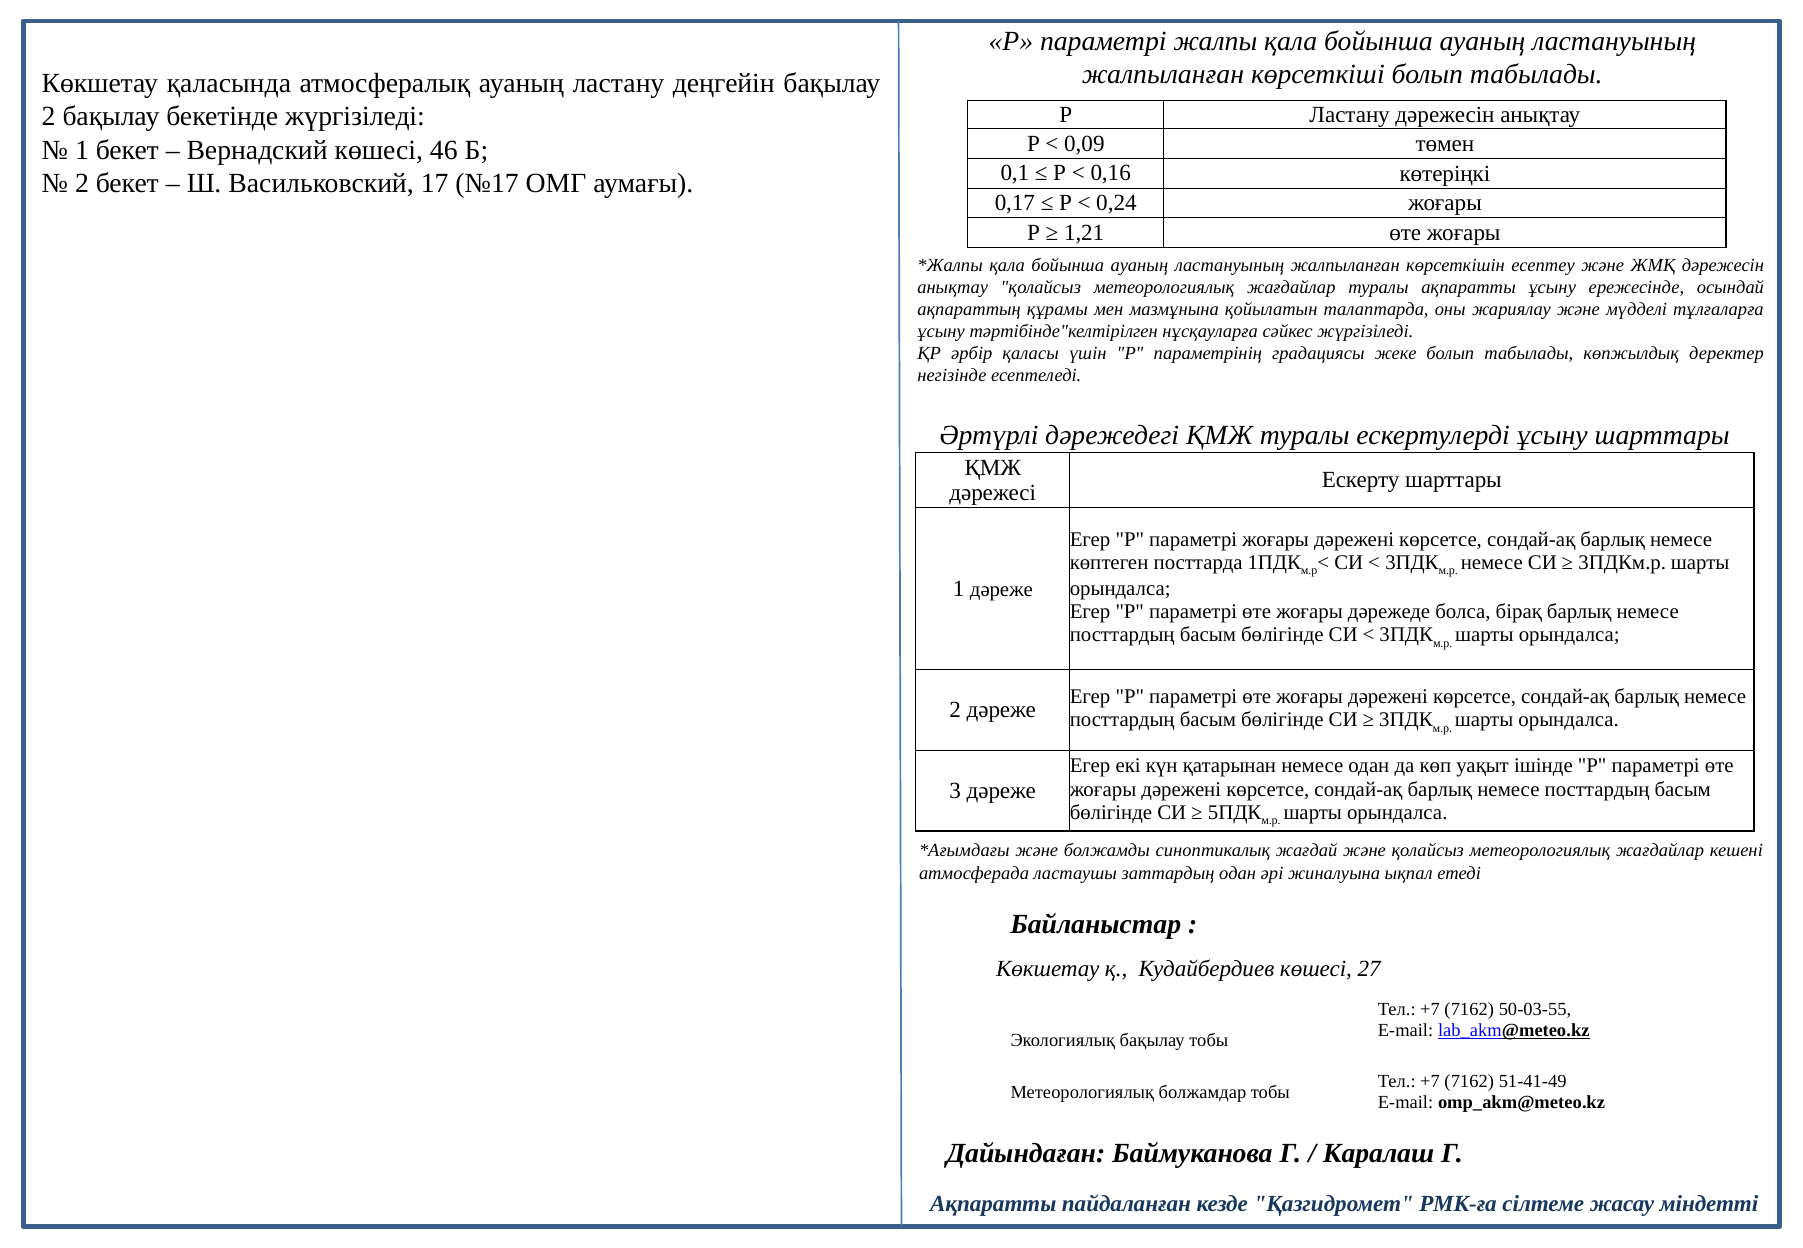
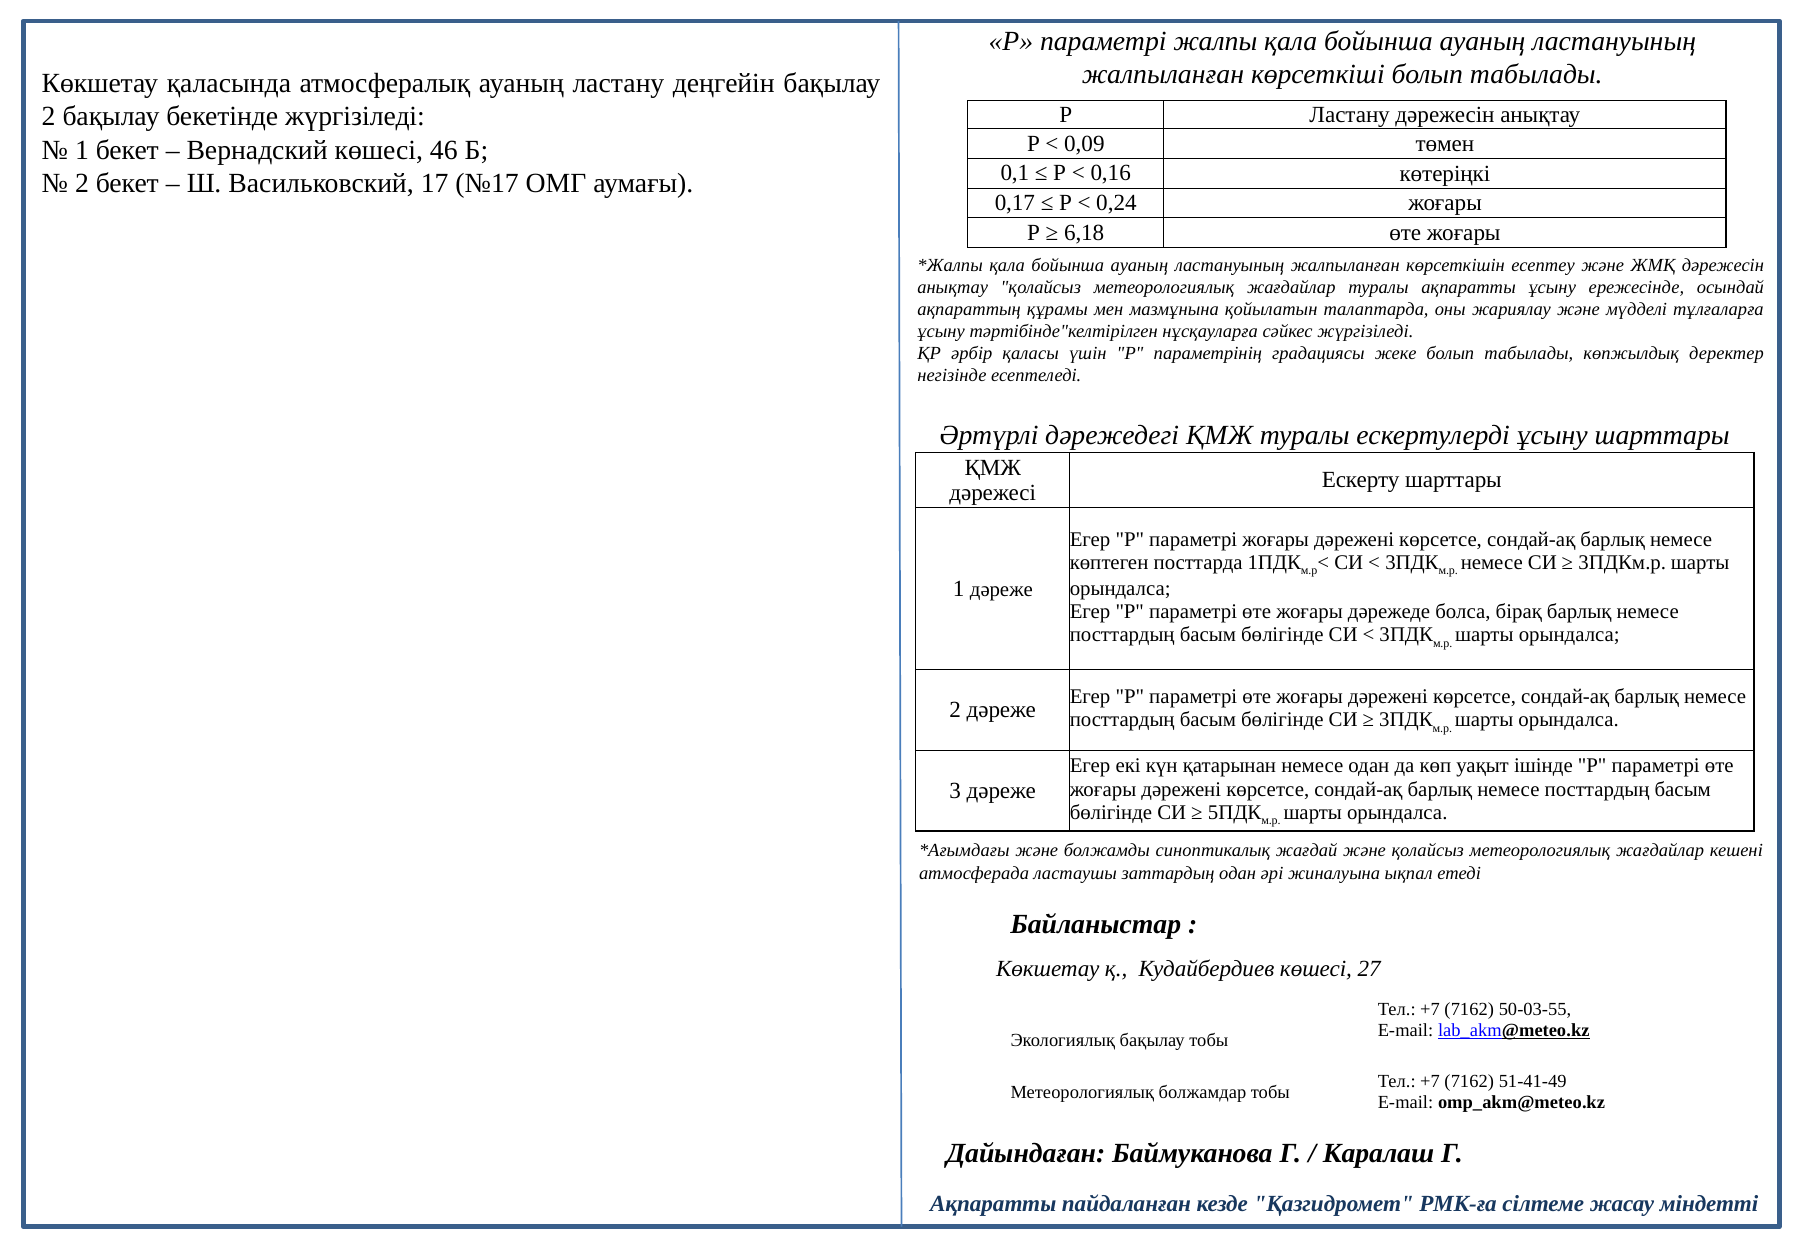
1,21: 1,21 -> 6,18 (1084, 233)
